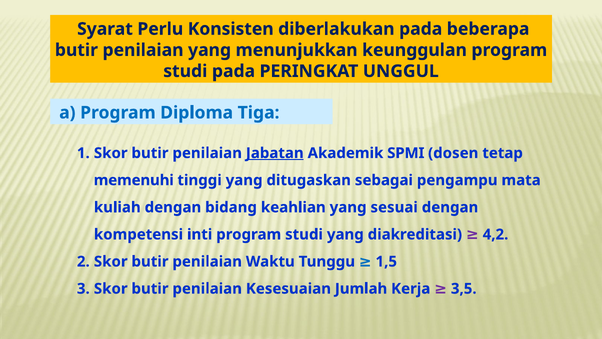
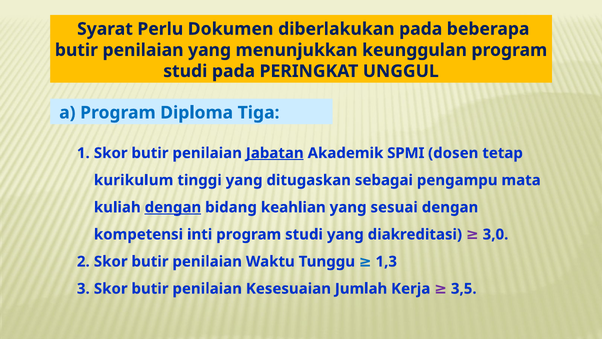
Konsisten: Konsisten -> Dokumen (231, 29)
memenuhi: memenuhi -> kurikulum (134, 180)
dengan underline: none -> present (173, 207)
4,2: 4,2 -> 3,0 (496, 234)
1,5: 1,5 -> 1,3 (386, 261)
